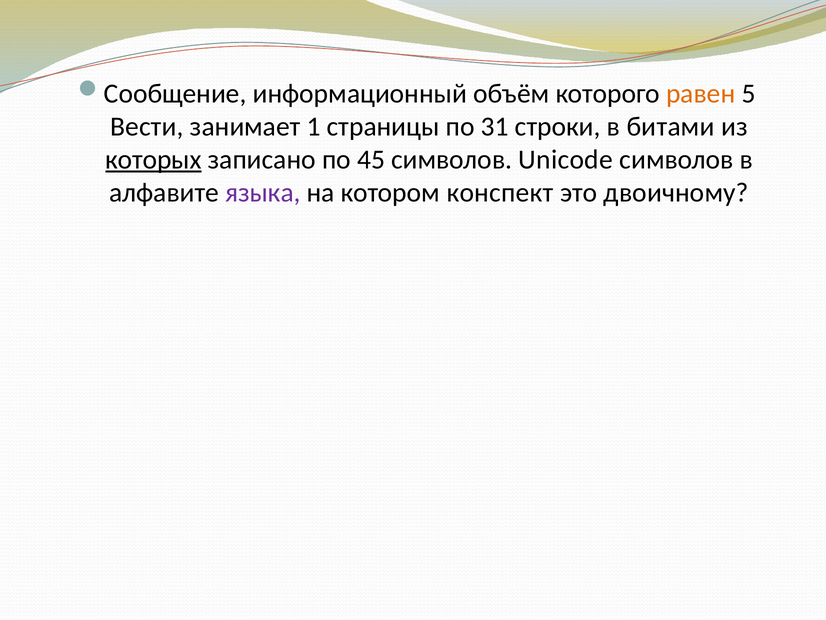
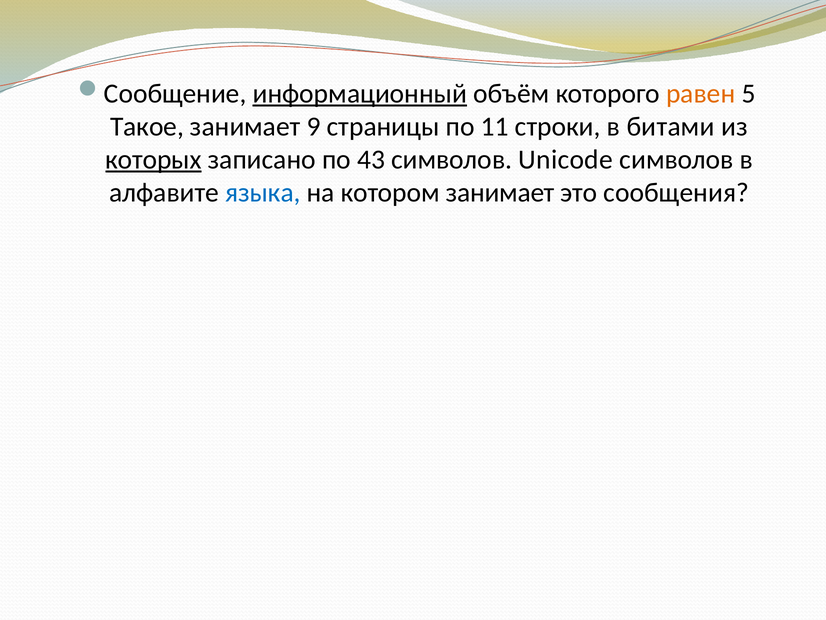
информационный underline: none -> present (360, 94)
Вести: Вести -> Такое (147, 127)
1: 1 -> 9 (314, 127)
31: 31 -> 11 (495, 127)
45: 45 -> 43 (371, 160)
языка colour: purple -> blue (263, 193)
котором конспект: конспект -> занимает (500, 193)
двоичному: двоичному -> сообщения (676, 193)
